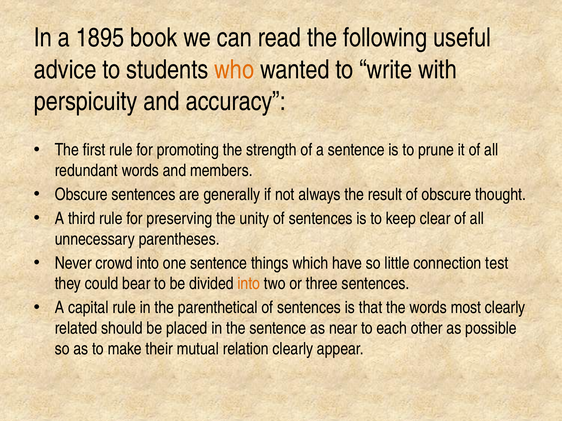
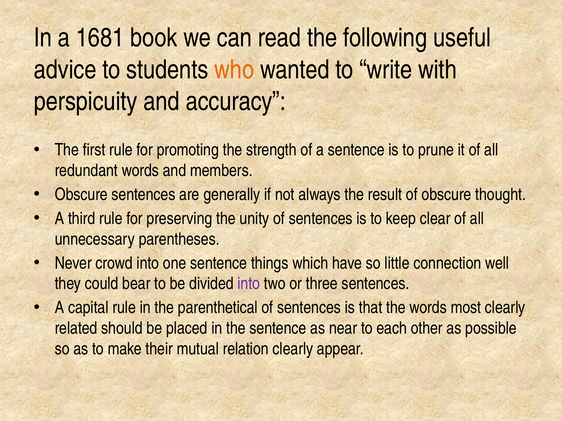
1895: 1895 -> 1681 (100, 38)
test: test -> well (497, 263)
into colour: orange -> purple (249, 284)
